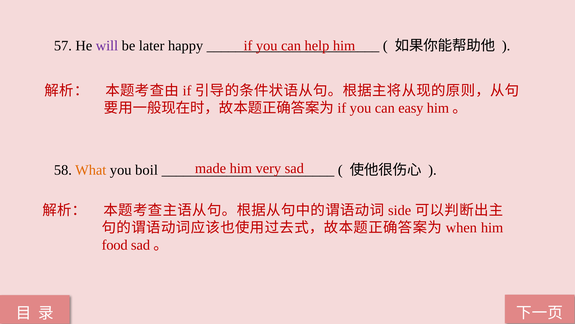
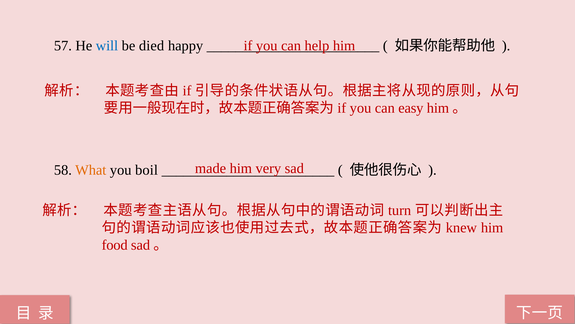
will colour: purple -> blue (107, 46)
later: later -> died (152, 46)
side: side -> turn (400, 210)
when: when -> knew (461, 227)
